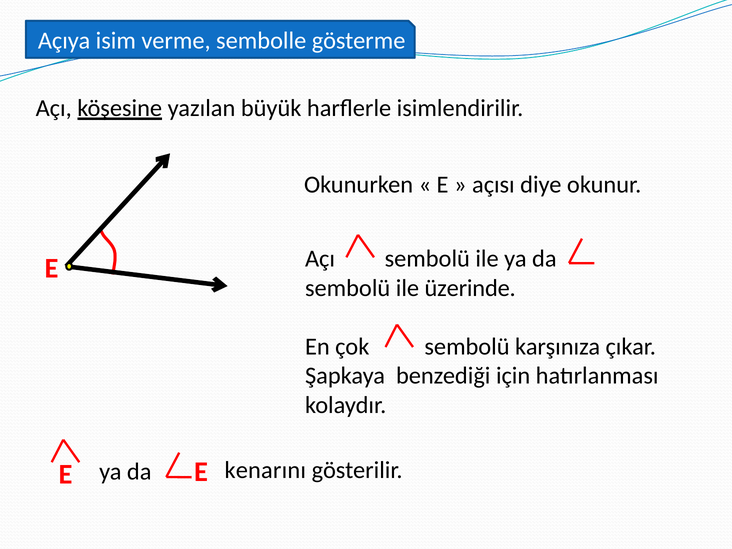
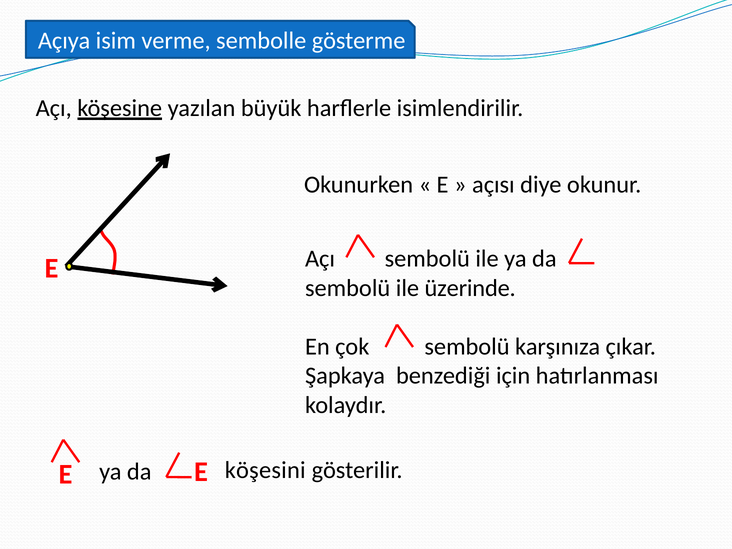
kenarını: kenarını -> köşesini (265, 470)
